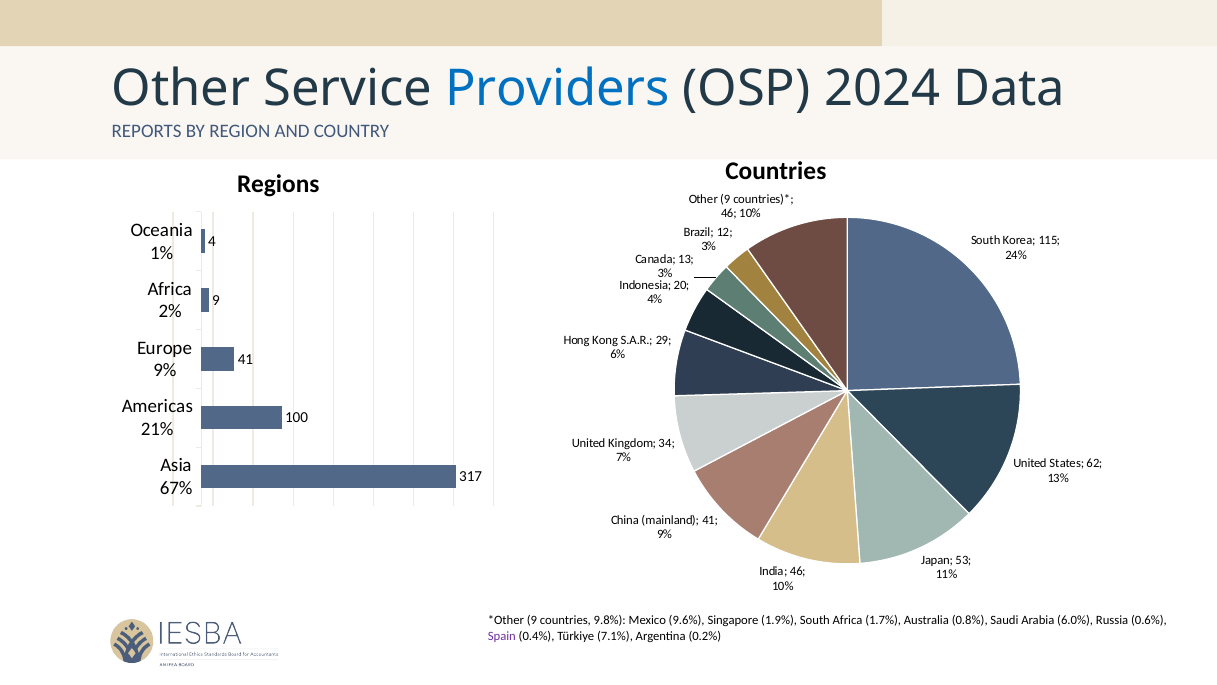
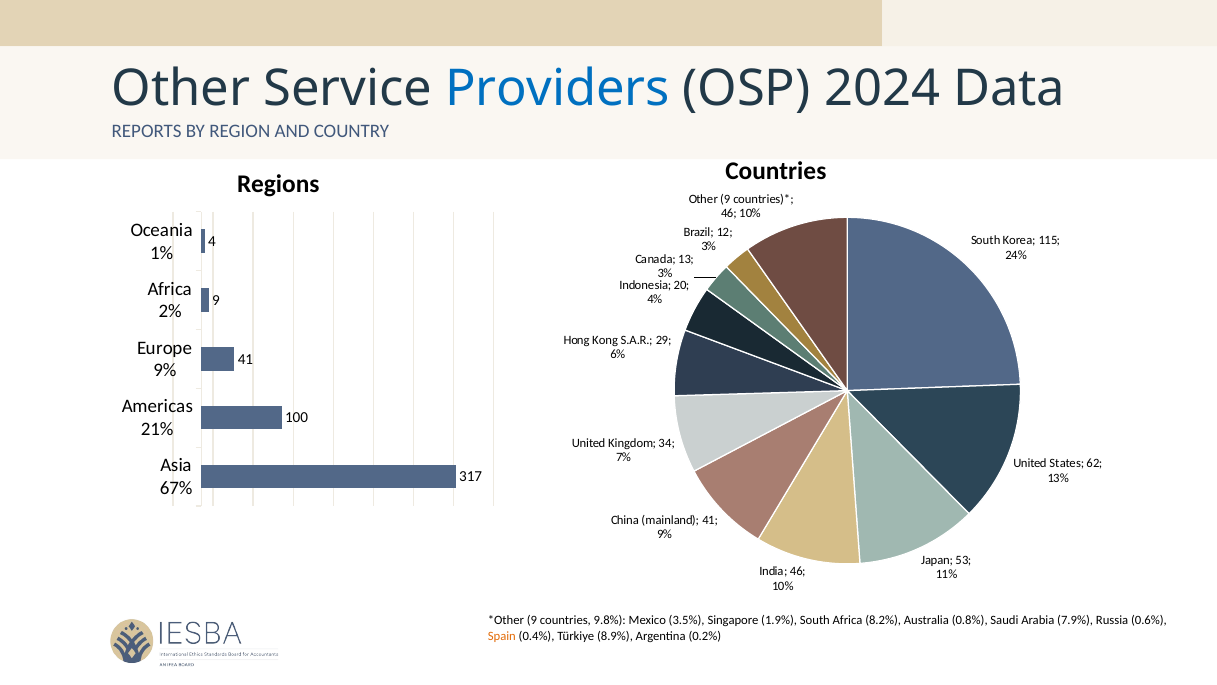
9.6%: 9.6% -> 3.5% (687, 620)
1.7%: 1.7% -> 8.2% (883, 620)
6.0%: 6.0% -> 7.9% (1075, 620)
Spain colour: purple -> orange (502, 636)
7.1%: 7.1% -> 8.9% (615, 636)
